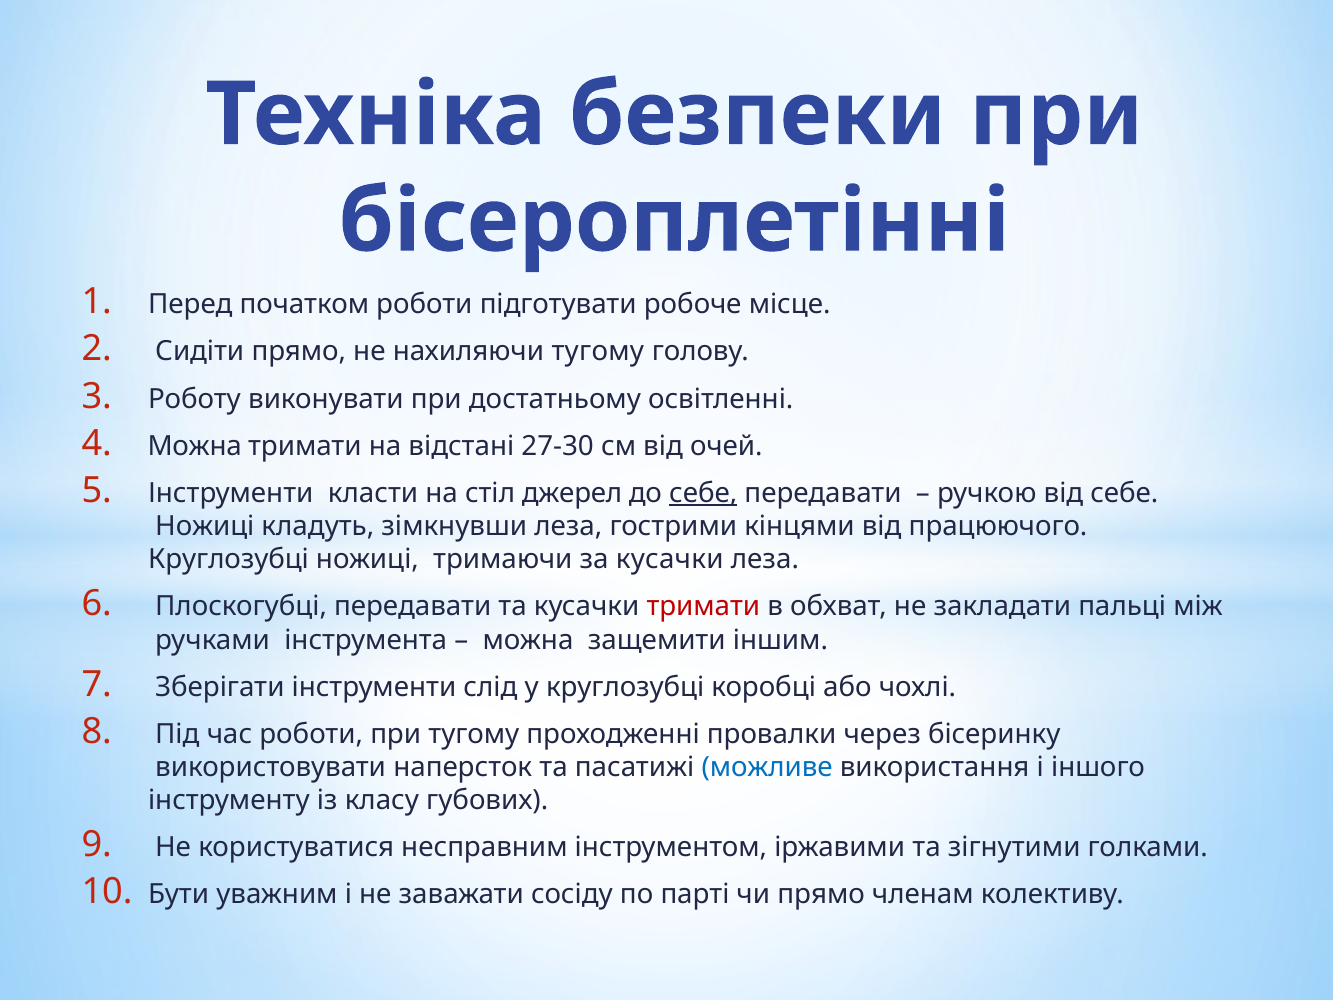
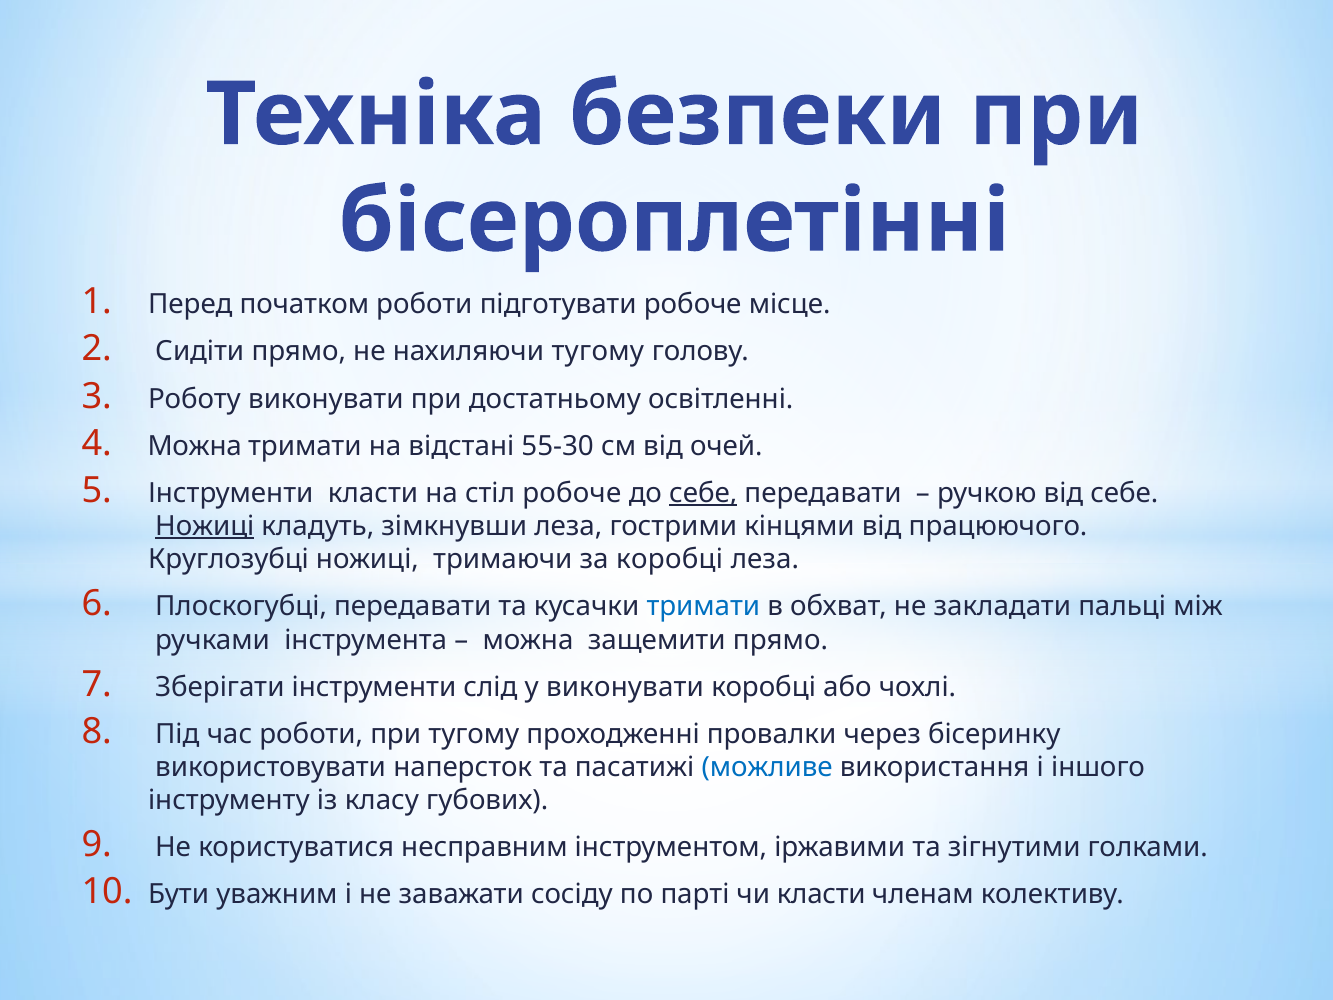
27-30: 27-30 -> 55-30 (558, 446)
стіл джерел: джерел -> робоче (572, 493)
Ножиці underline: none -> present (205, 526)
за кусачки: кусачки -> коробці (670, 559)
тримати colour: red -> blue (703, 606)
защемити іншим: іншим -> прямо (780, 640)
у круглозубці: круглозубці -> виконувати (625, 687)
чи прямо: прямо -> класти (821, 895)
